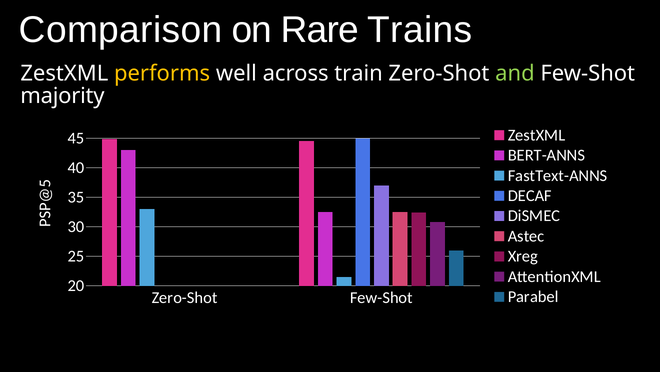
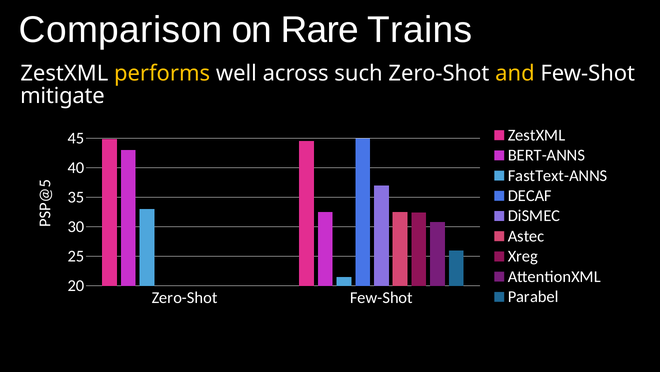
train: train -> such (359, 73)
and colour: light green -> yellow (515, 73)
majority: majority -> mitigate (62, 96)
